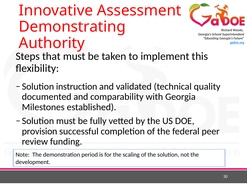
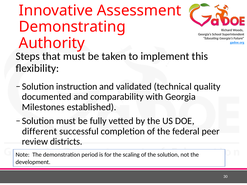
provision: provision -> different (39, 131)
funding: funding -> districts (66, 142)
